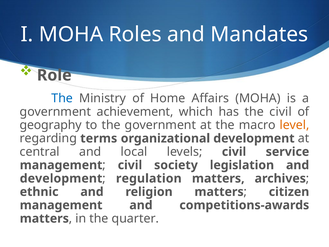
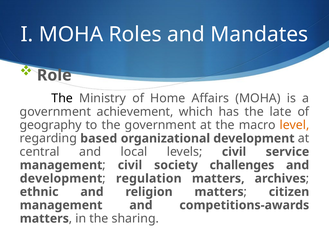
The colour: blue -> black (62, 98)
the civil: civil -> late (281, 112)
terms: terms -> based (99, 138)
legislation: legislation -> challenges (242, 165)
quarter: quarter -> sharing (135, 218)
